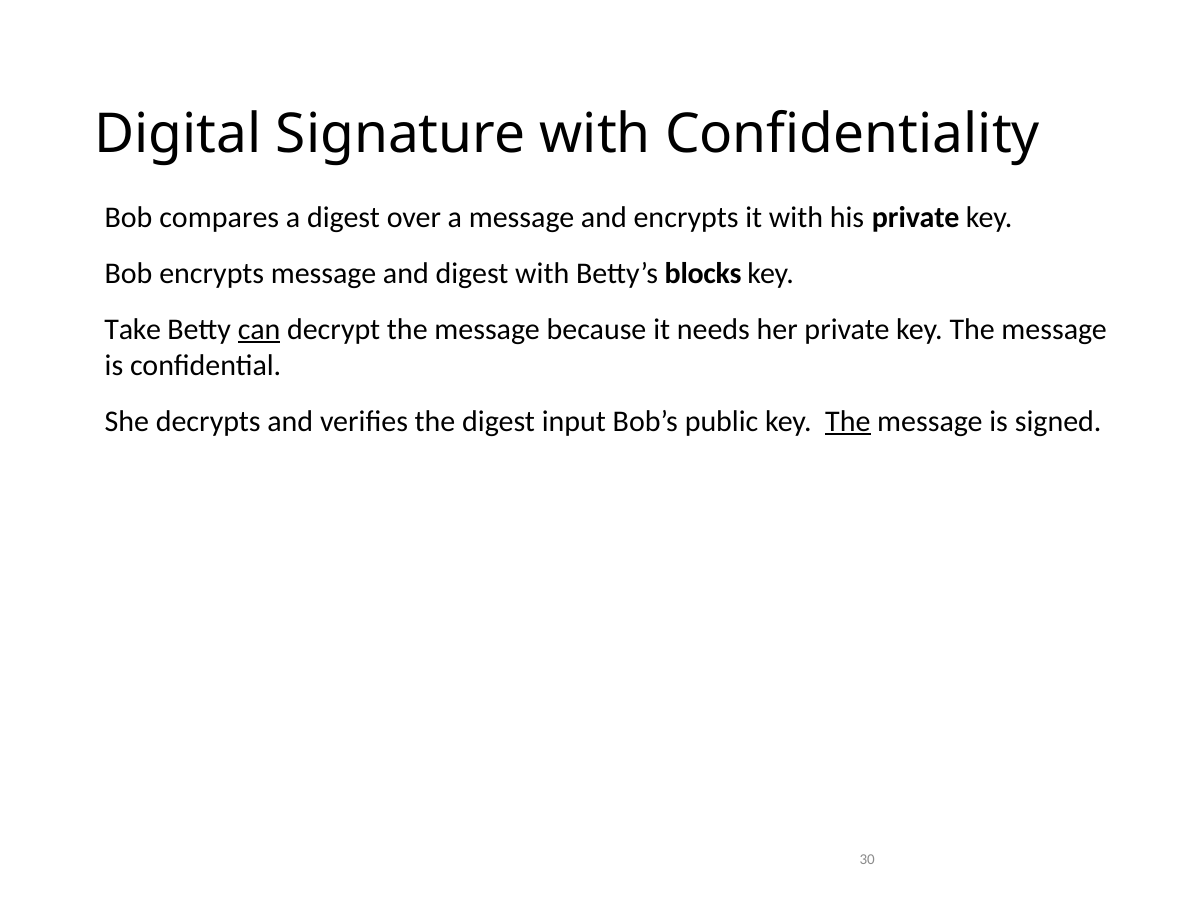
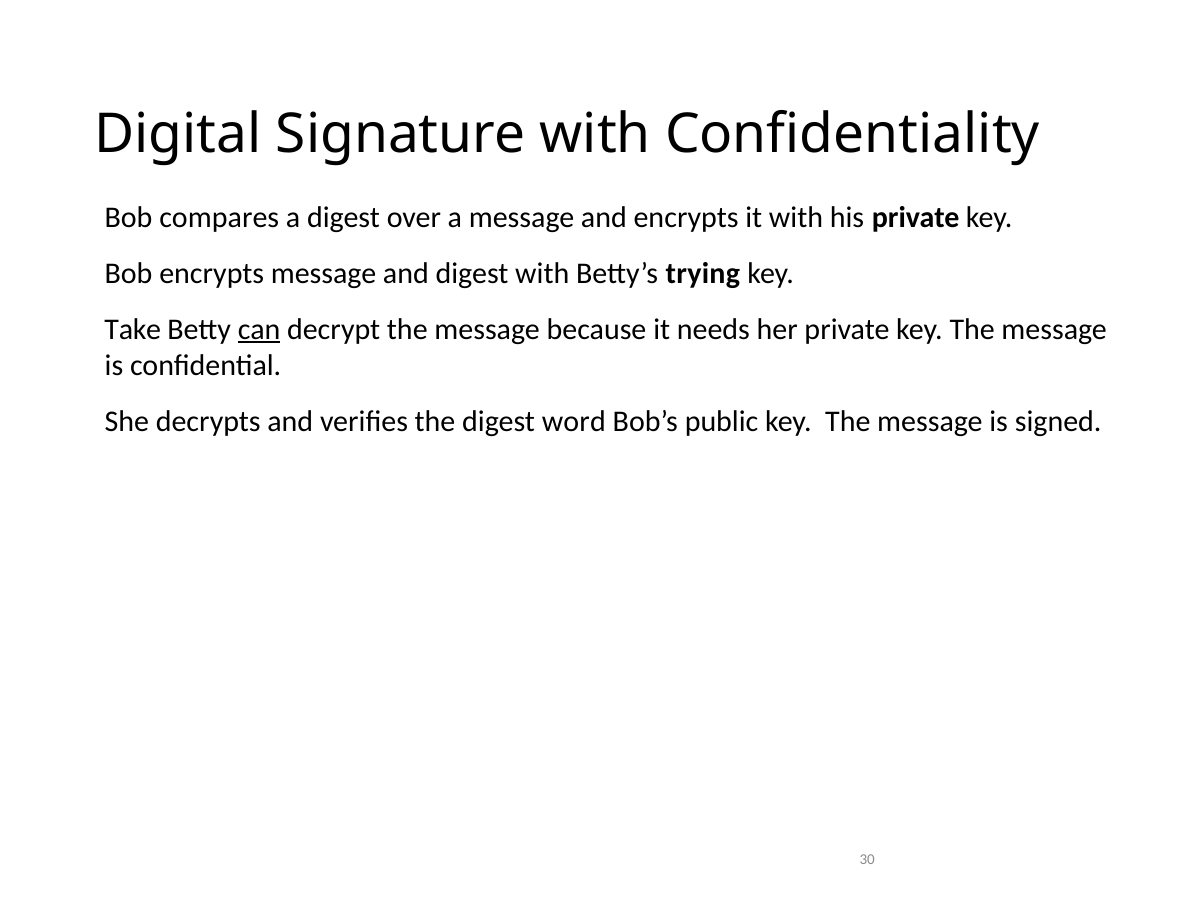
blocks: blocks -> trying (703, 273)
input: input -> word (574, 421)
The underline: present -> none (848, 421)
